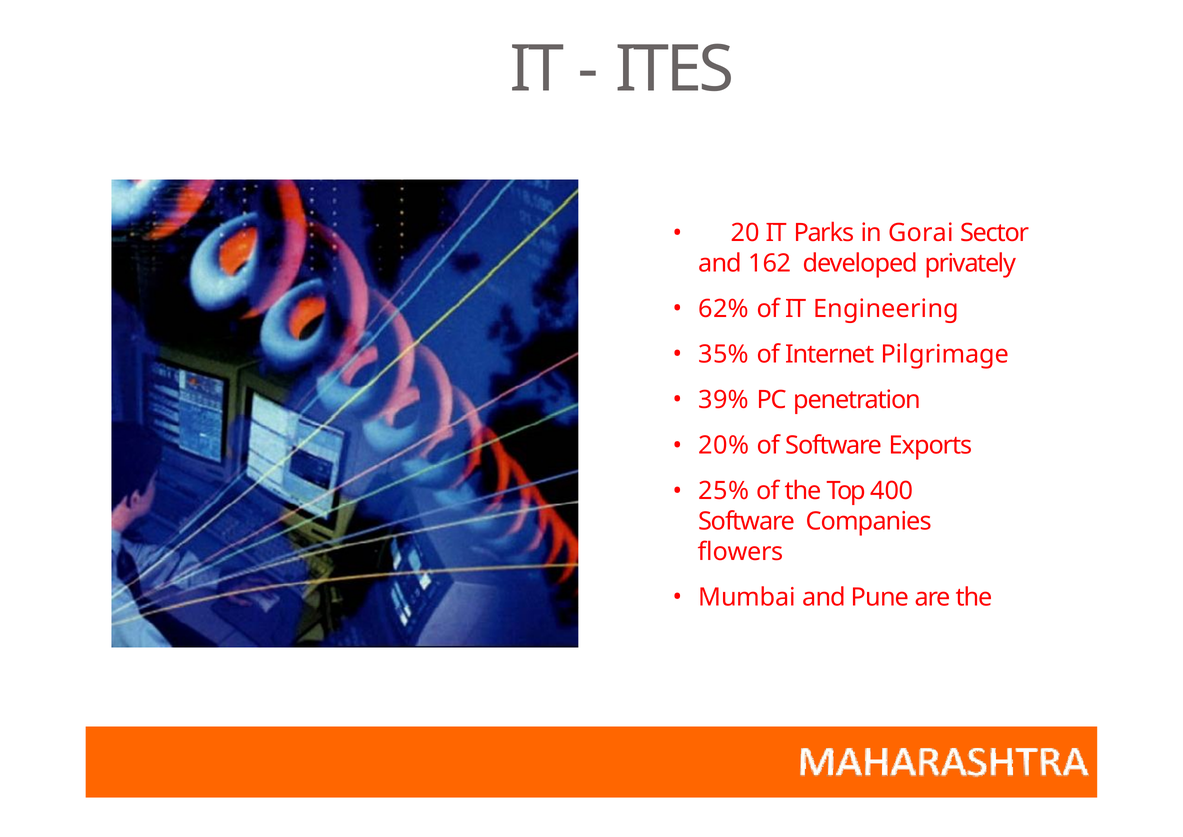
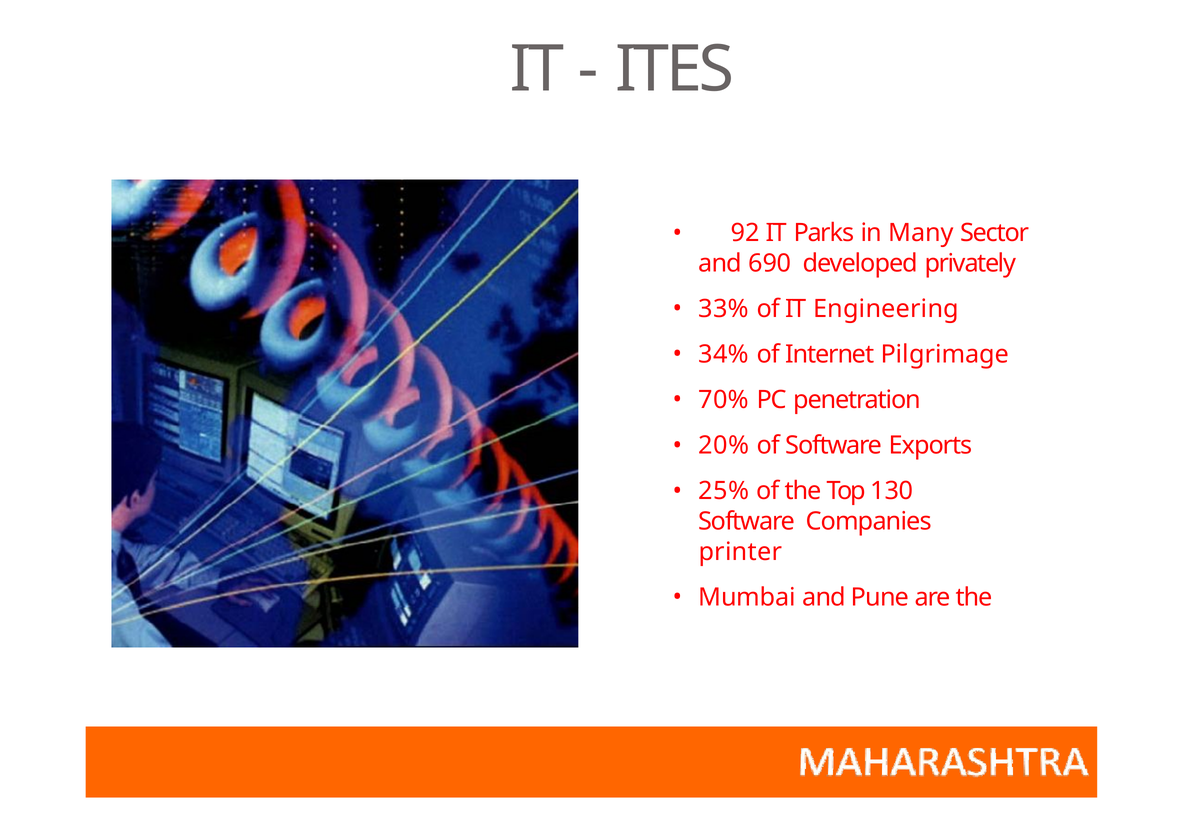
20: 20 -> 92 (745, 233)
Gorai: Gorai -> Many (921, 233)
162: 162 -> 690 (770, 263)
62%: 62% -> 33% (724, 309)
35%: 35% -> 34% (724, 354)
39%: 39% -> 70% (724, 400)
400: 400 -> 130 (892, 491)
flowers: flowers -> printer (740, 552)
